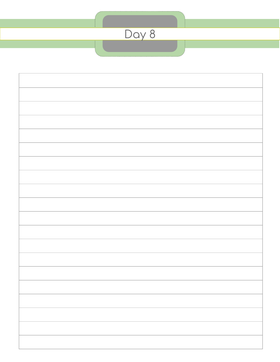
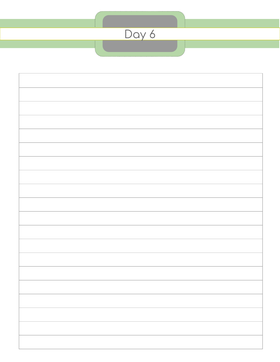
8: 8 -> 6 (153, 35)
